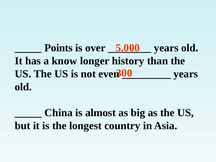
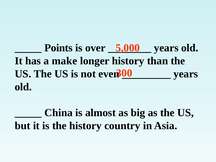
know: know -> make (64, 61)
the longest: longest -> history (85, 126)
